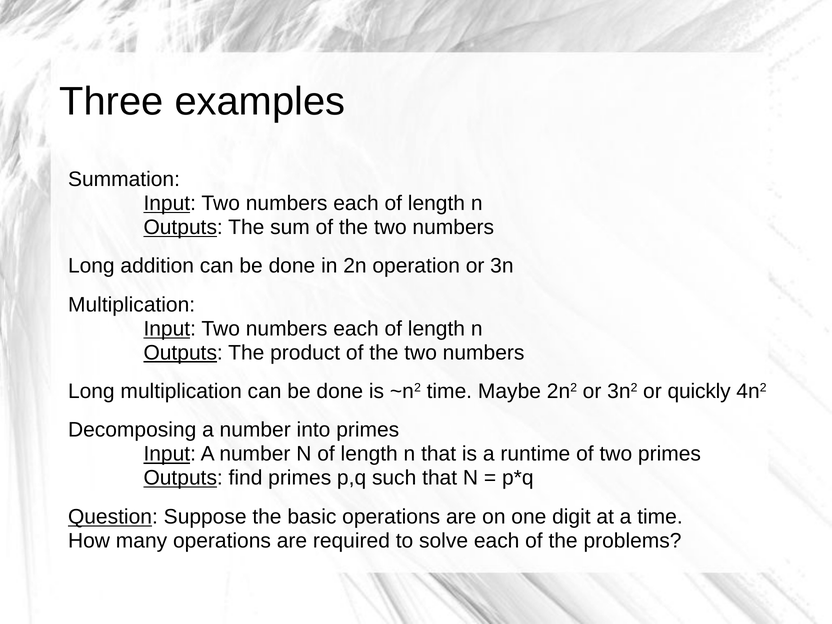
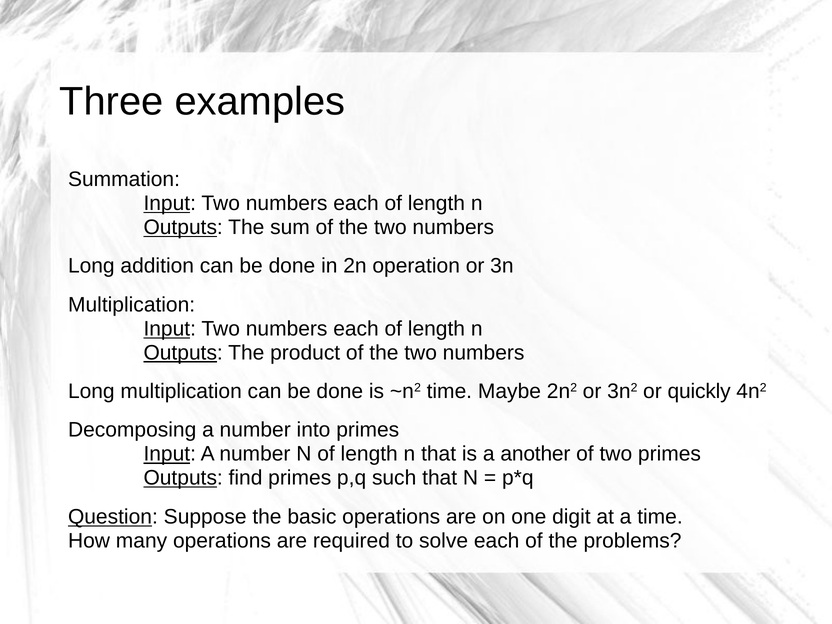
runtime: runtime -> another (535, 454)
